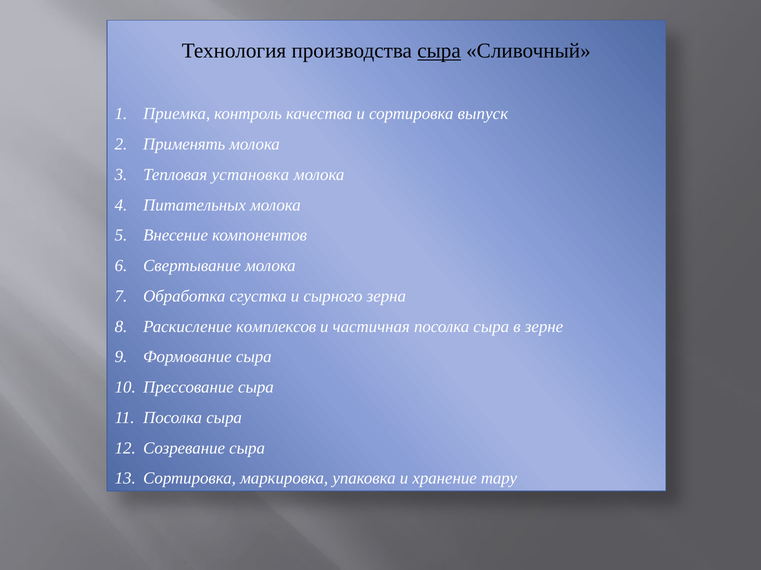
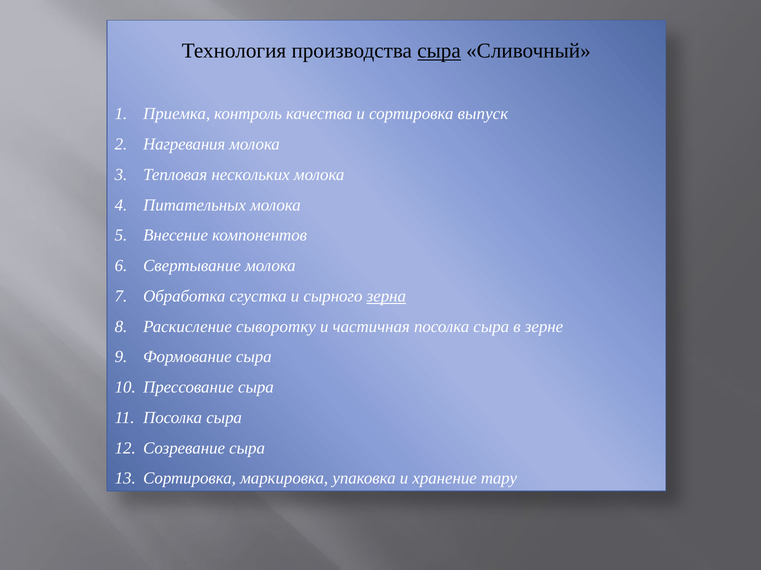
Применять: Применять -> Нагревания (184, 144)
установка: установка -> нескольких (251, 175)
зерна underline: none -> present (386, 296)
комплексов: комплексов -> сыворотку (276, 327)
